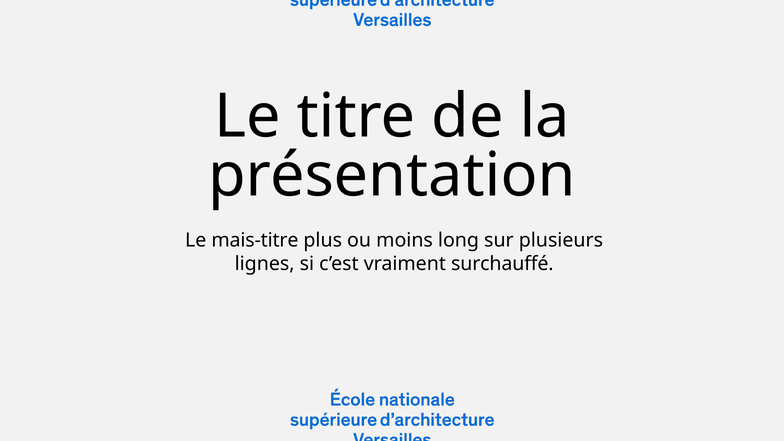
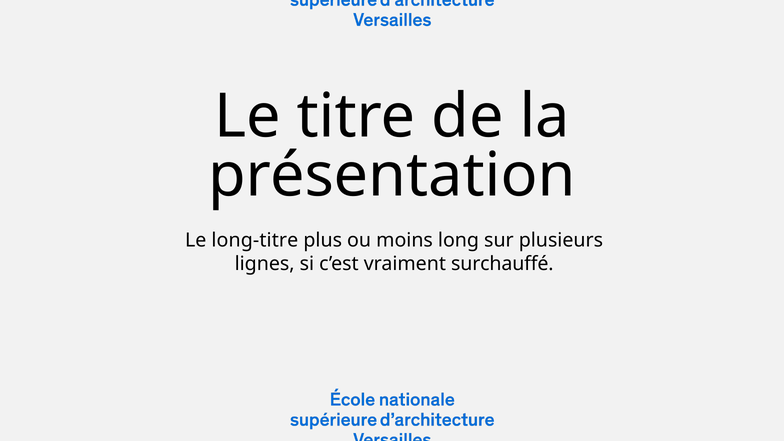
mais-titre: mais-titre -> long-titre (255, 240)
